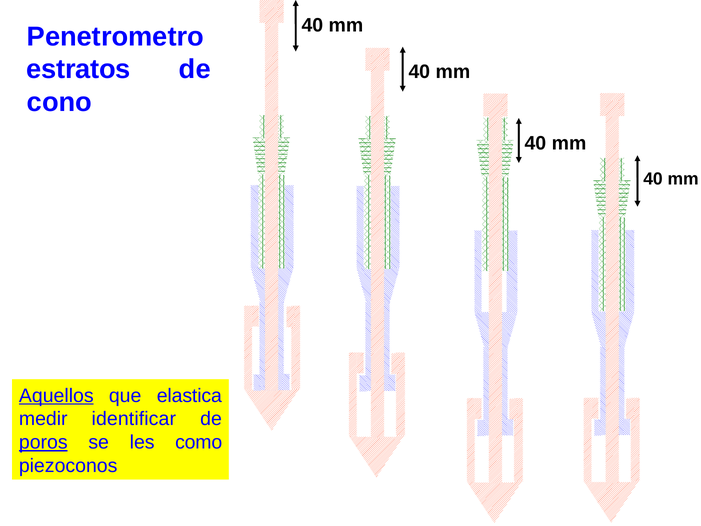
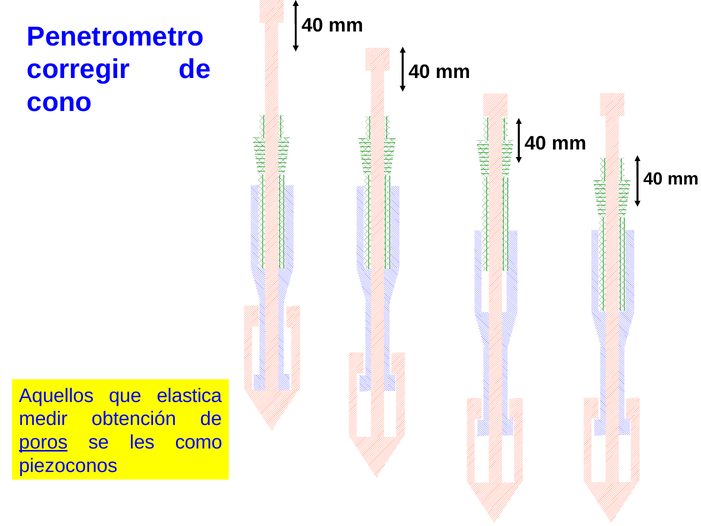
estratos: estratos -> corregir (78, 69)
Aquellos underline: present -> none (56, 395)
identificar: identificar -> obtención (134, 419)
